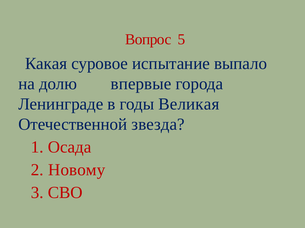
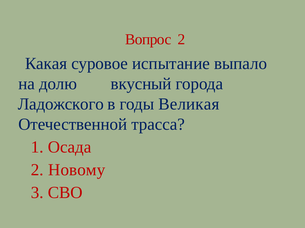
Вопрос 5: 5 -> 2 (182, 40)
впервые: впервые -> вкусный (141, 84)
Ленинграде: Ленинграде -> Ладожского (61, 104)
звезда: звезда -> трасса (158, 125)
